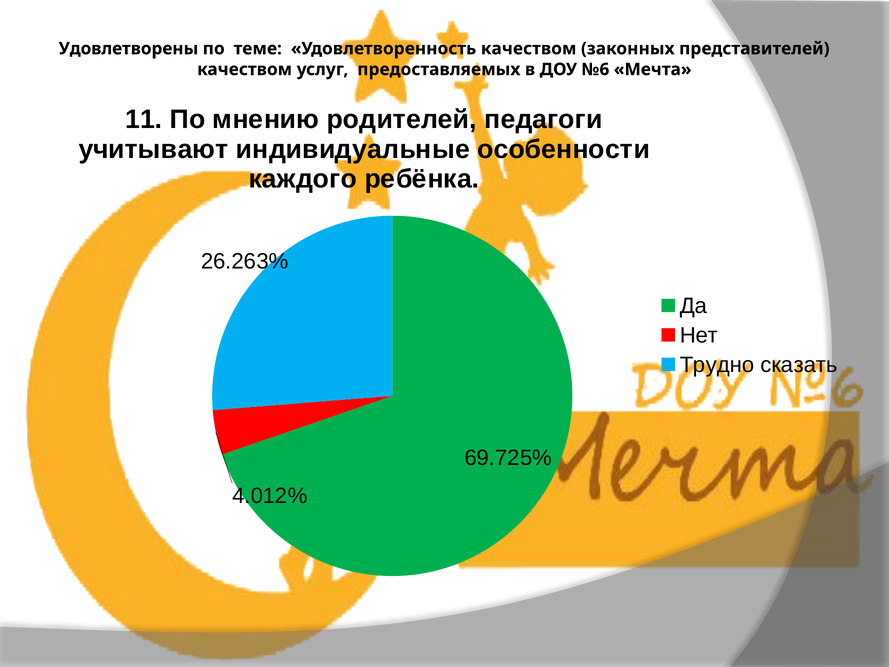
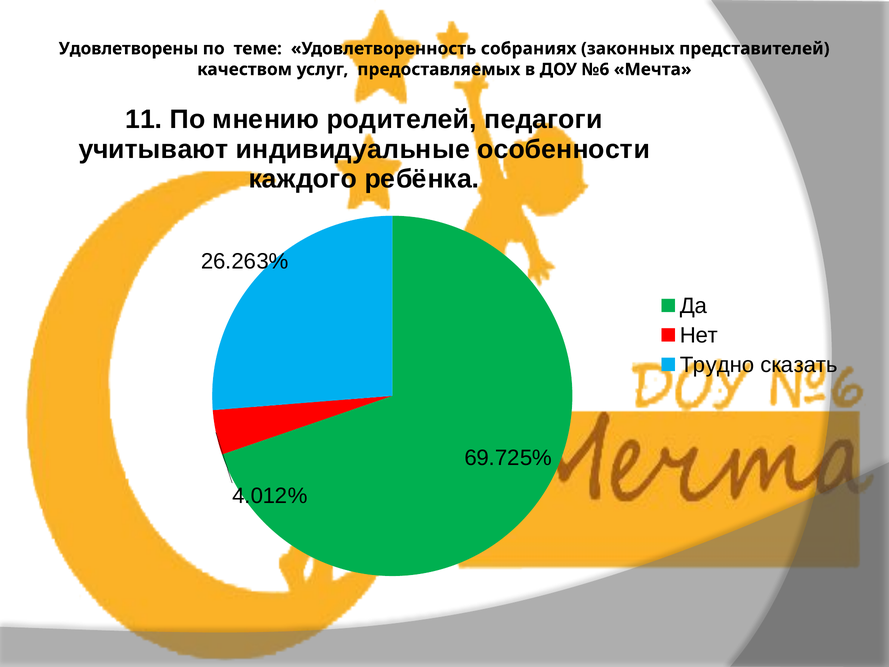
Удовлетворенность качеством: качеством -> собраниях (529, 49)
